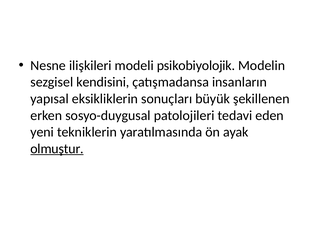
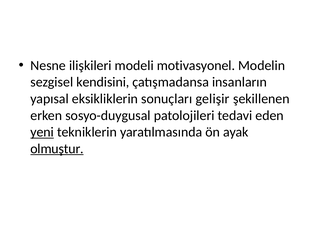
psikobiyolojik: psikobiyolojik -> motivasyonel (196, 65)
büyük: büyük -> gelişir (213, 99)
yeni underline: none -> present (42, 132)
